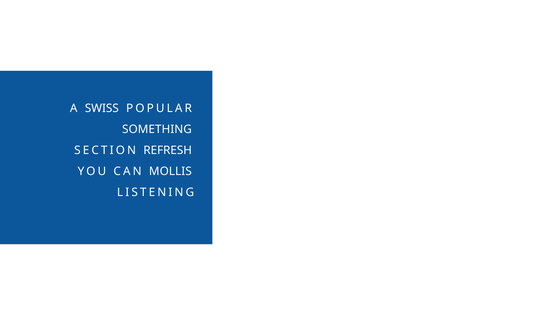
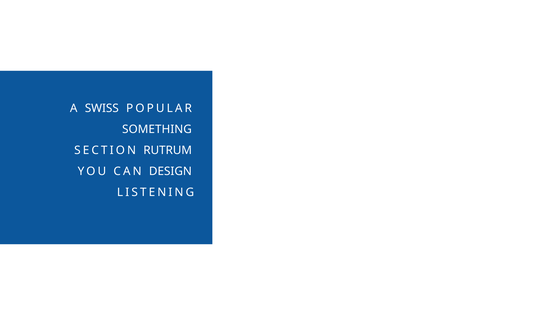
REFRESH: REFRESH -> RUTRUM (168, 150)
MOLLIS: MOLLIS -> DESIGN (170, 171)
